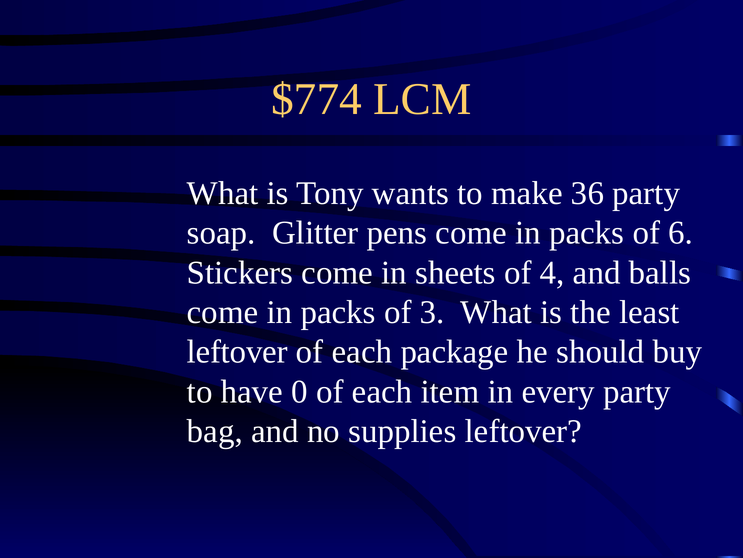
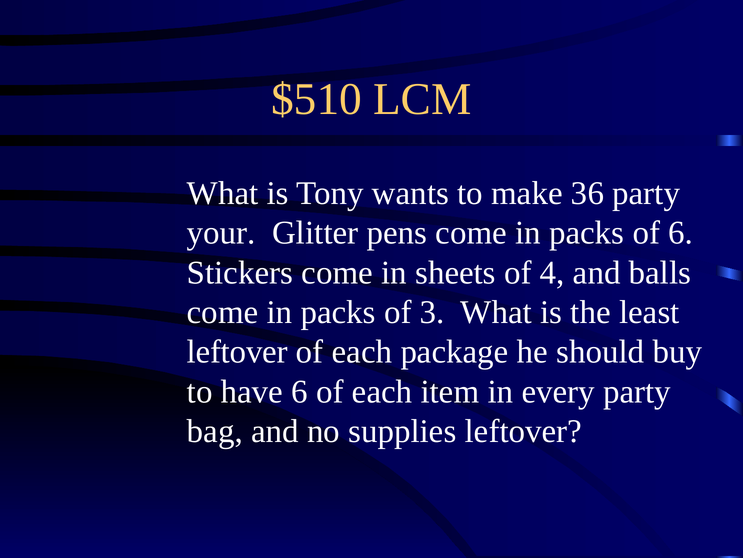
$774: $774 -> $510 (317, 99)
soap: soap -> your (221, 233)
have 0: 0 -> 6 (300, 391)
